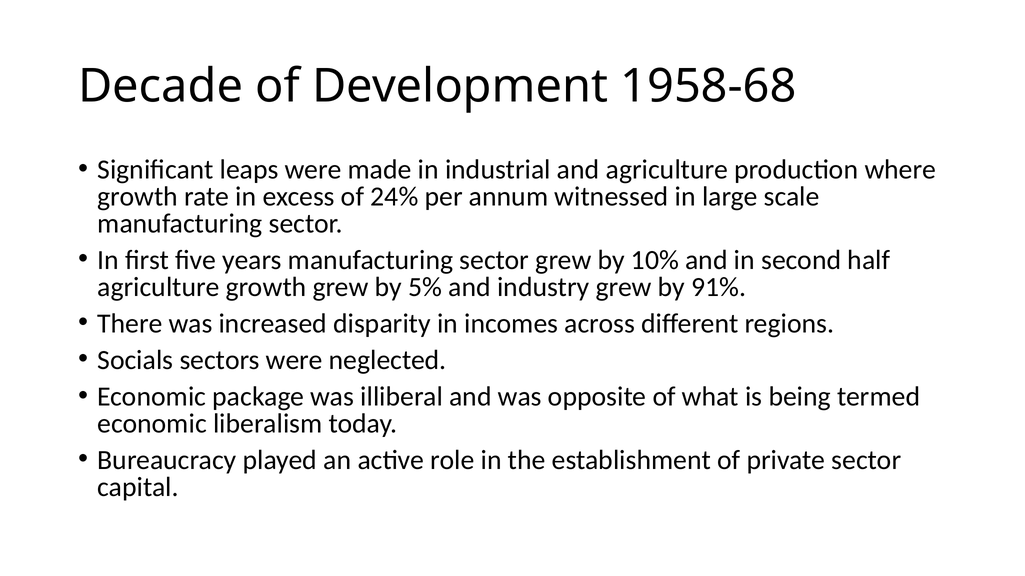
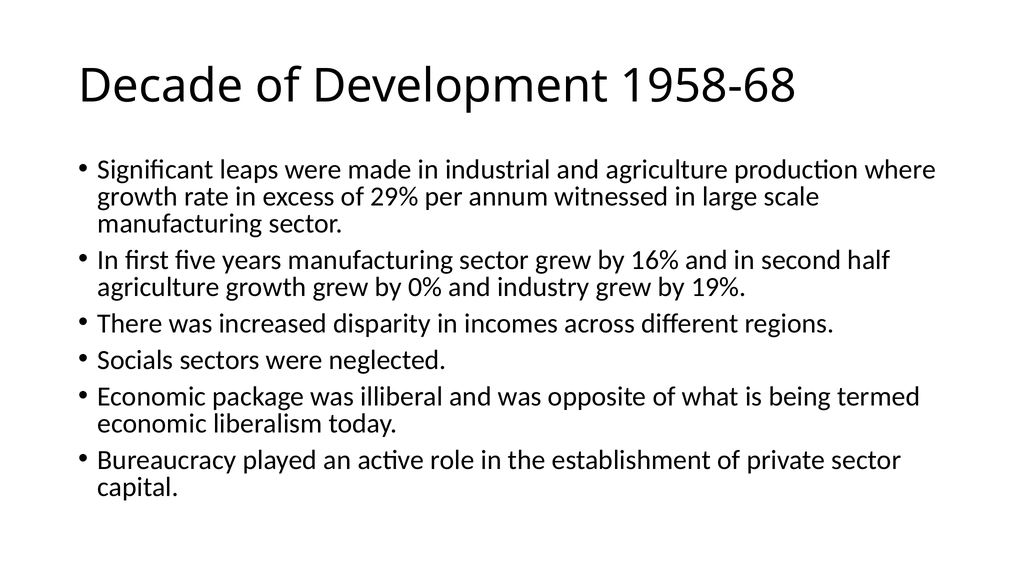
24%: 24% -> 29% (394, 197)
10%: 10% -> 16% (655, 260)
5%: 5% -> 0% (425, 287)
91%: 91% -> 19% (719, 287)
